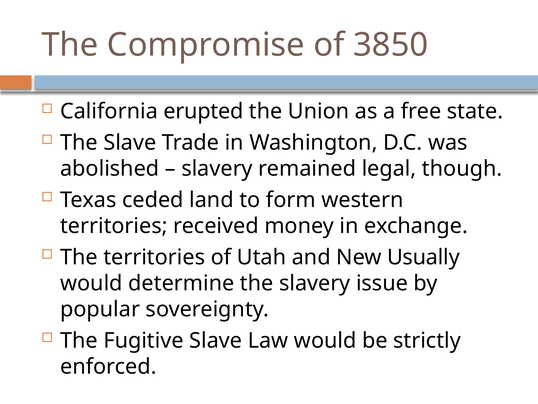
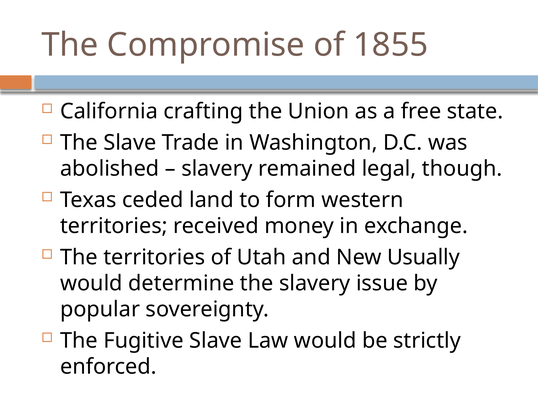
3850: 3850 -> 1855 (391, 45)
erupted: erupted -> crafting (203, 111)
